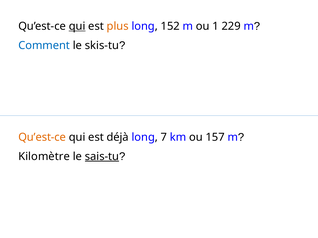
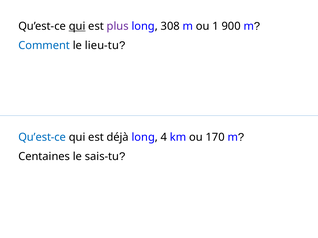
plus colour: orange -> purple (118, 26)
152: 152 -> 308 (170, 26)
229: 229 -> 900 (231, 26)
skis-tu: skis-tu -> lieu-tu (102, 45)
Qu’est-ce colour: orange -> blue (42, 138)
7: 7 -> 4 (164, 138)
157: 157 -> 170 (215, 138)
Kilomètre: Kilomètre -> Centaines (44, 157)
sais-tu underline: present -> none (102, 157)
